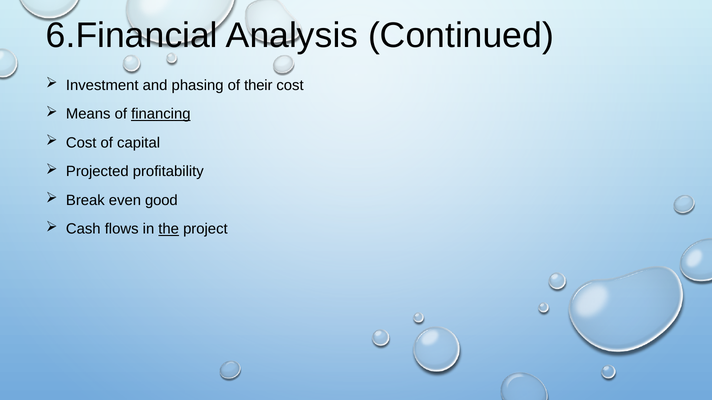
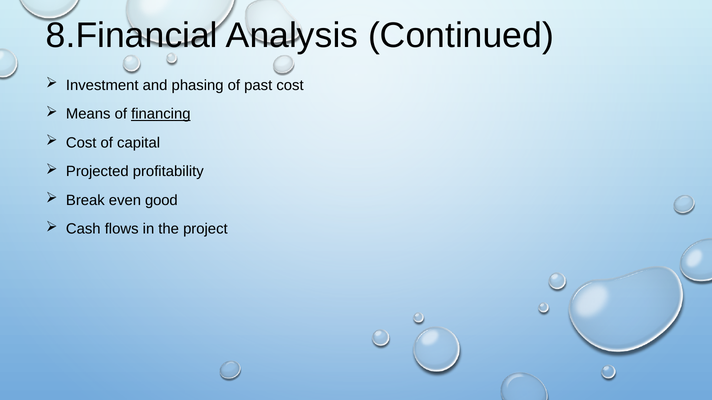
6.Financial: 6.Financial -> 8.Financial (132, 36)
their: their -> past (258, 85)
the underline: present -> none (169, 229)
